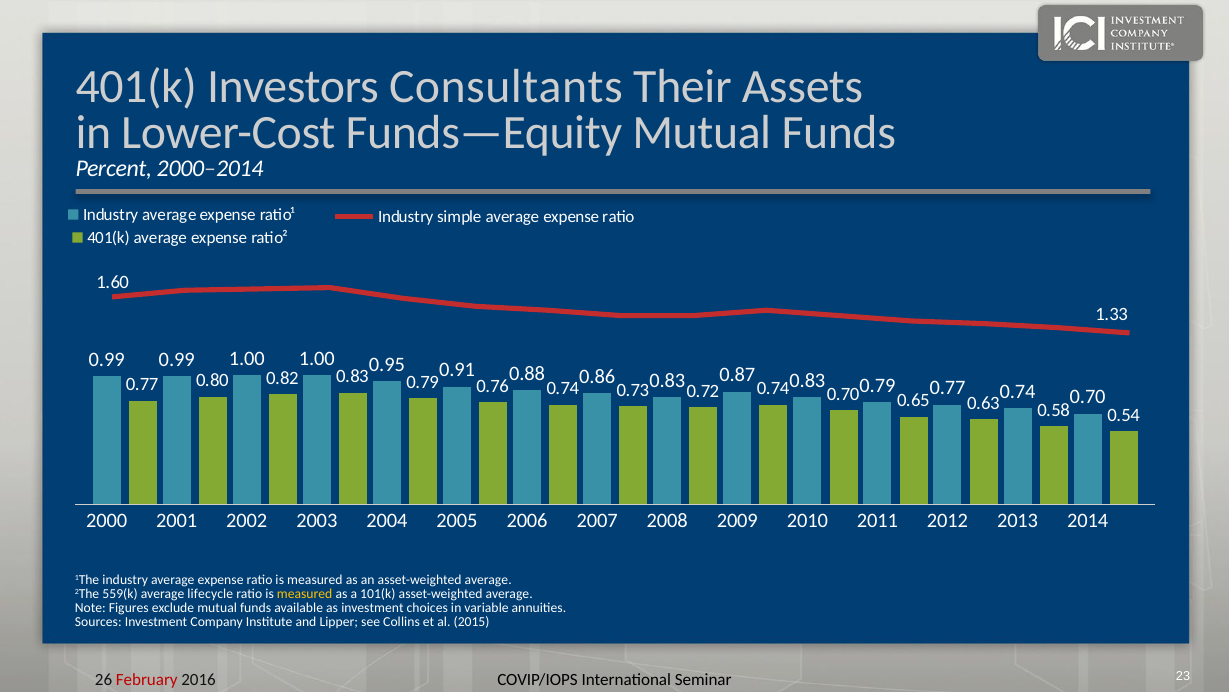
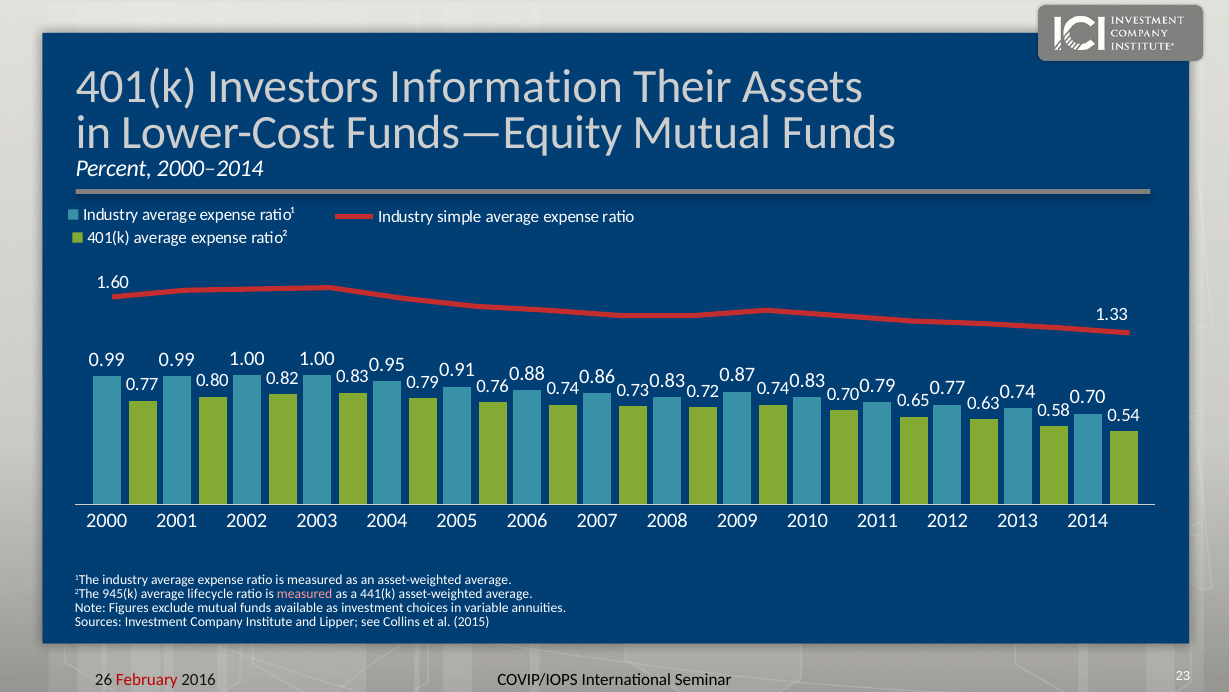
Consultants: Consultants -> Information (506, 87)
559(k: 559(k -> 945(k (120, 593)
measured colour: yellow -> pink (305, 593)
101(k: 101(k -> 441(k (378, 593)
